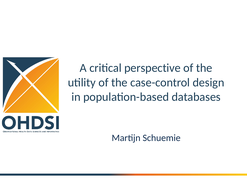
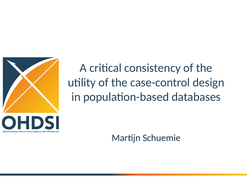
perspective: perspective -> consistency (152, 68)
